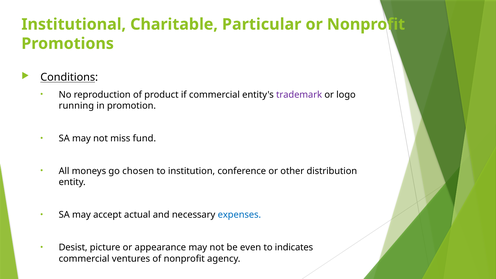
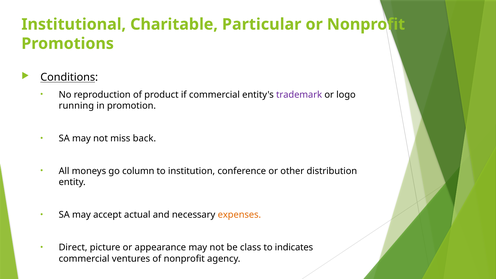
fund: fund -> back (144, 138)
chosen: chosen -> column (138, 171)
expenses colour: blue -> orange (239, 215)
Desist: Desist -> Direct (73, 248)
even: even -> class (251, 248)
